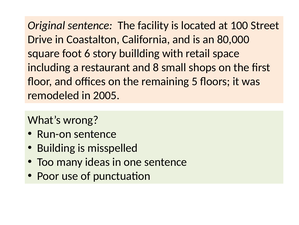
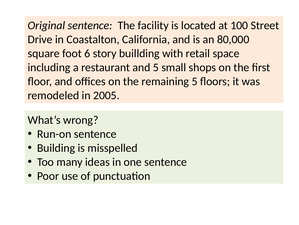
and 8: 8 -> 5 (156, 67)
